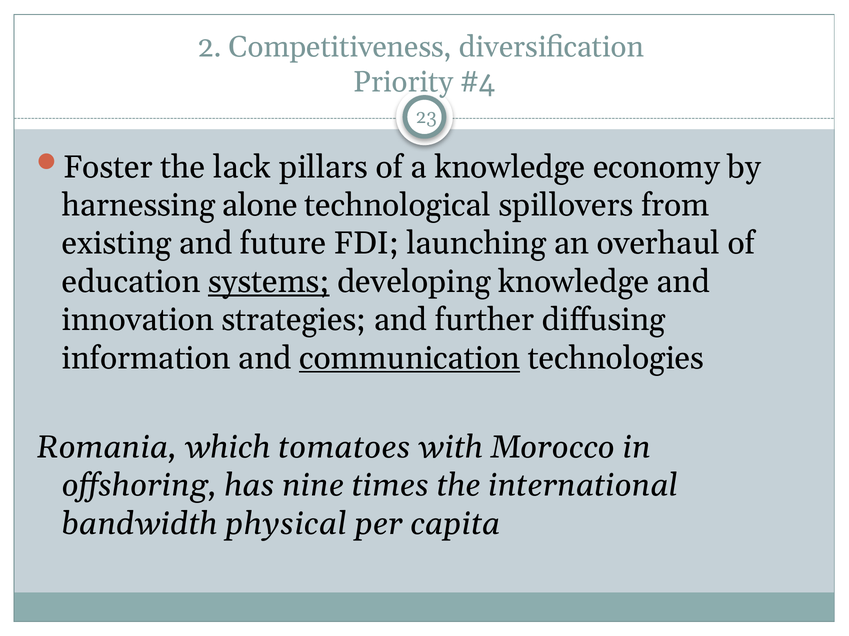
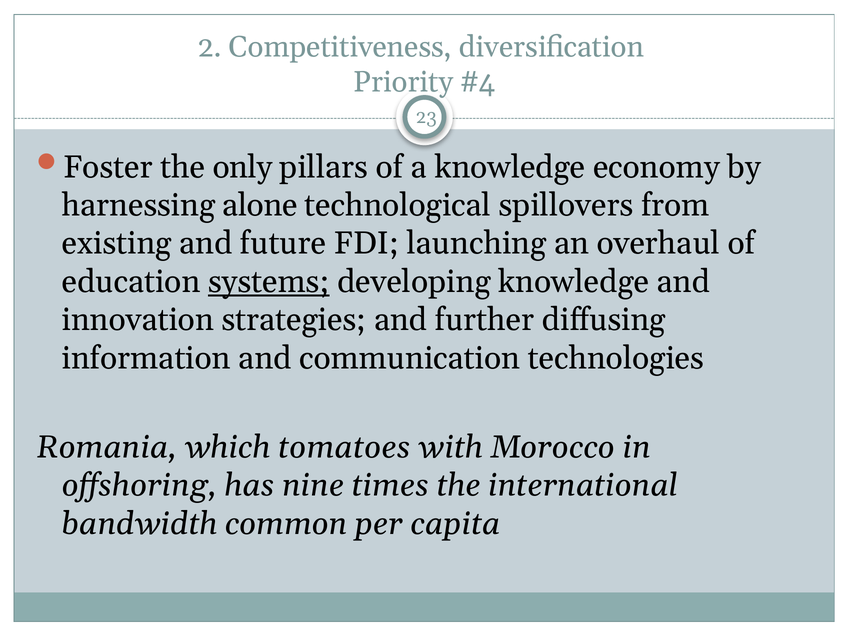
lack: lack -> only (242, 167)
communication underline: present -> none (410, 359)
physical: physical -> common (286, 524)
